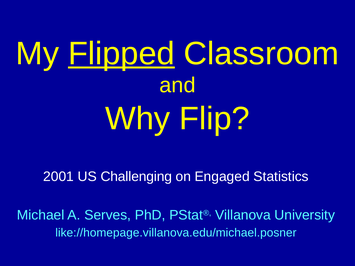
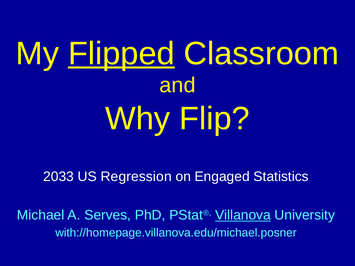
2001: 2001 -> 2033 (59, 177)
Challenging: Challenging -> Regression (136, 177)
Villanova underline: none -> present (243, 215)
like://homepage.villanova.edu/michael.posner: like://homepage.villanova.edu/michael.posner -> with://homepage.villanova.edu/michael.posner (176, 233)
